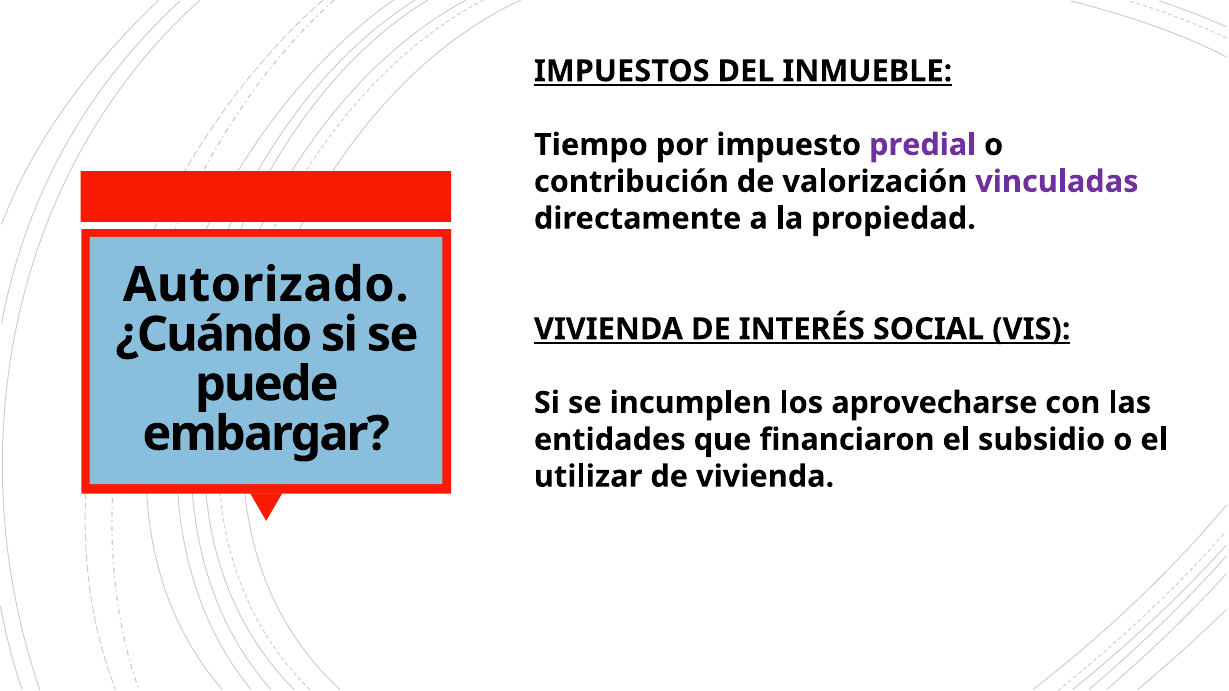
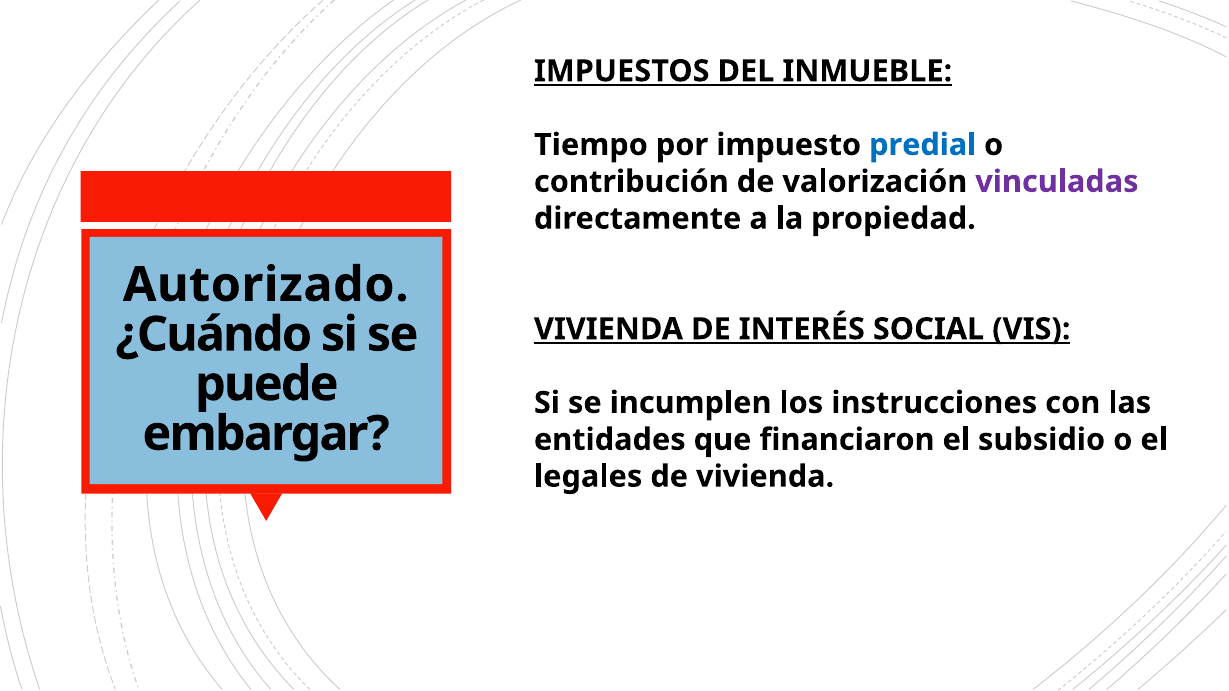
predial colour: purple -> blue (923, 145)
aprovecharse: aprovecharse -> instrucciones (934, 403)
utilizar: utilizar -> legales (588, 477)
